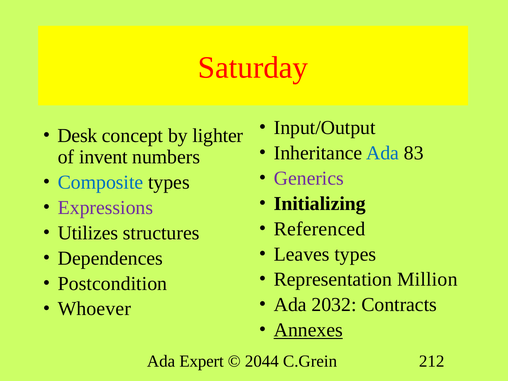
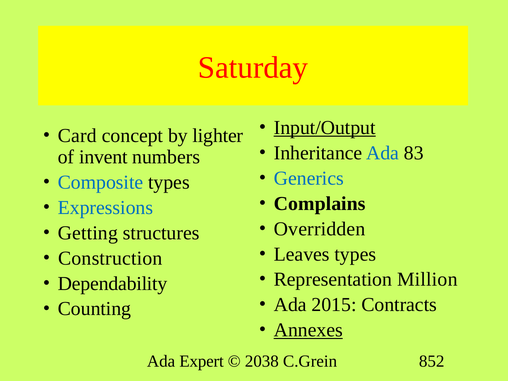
Input/Output underline: none -> present (325, 128)
Desk: Desk -> Card (77, 136)
Generics colour: purple -> blue (309, 178)
Initializing: Initializing -> Complains (320, 204)
Expressions colour: purple -> blue (105, 208)
Referenced: Referenced -> Overridden (320, 229)
Utilizes: Utilizes -> Getting (88, 233)
Dependences: Dependences -> Construction (110, 258)
Postcondition: Postcondition -> Dependability (113, 283)
2032: 2032 -> 2015 (334, 305)
Whoever: Whoever -> Counting (95, 309)
2044: 2044 -> 2038 (262, 361)
212: 212 -> 852 (432, 361)
